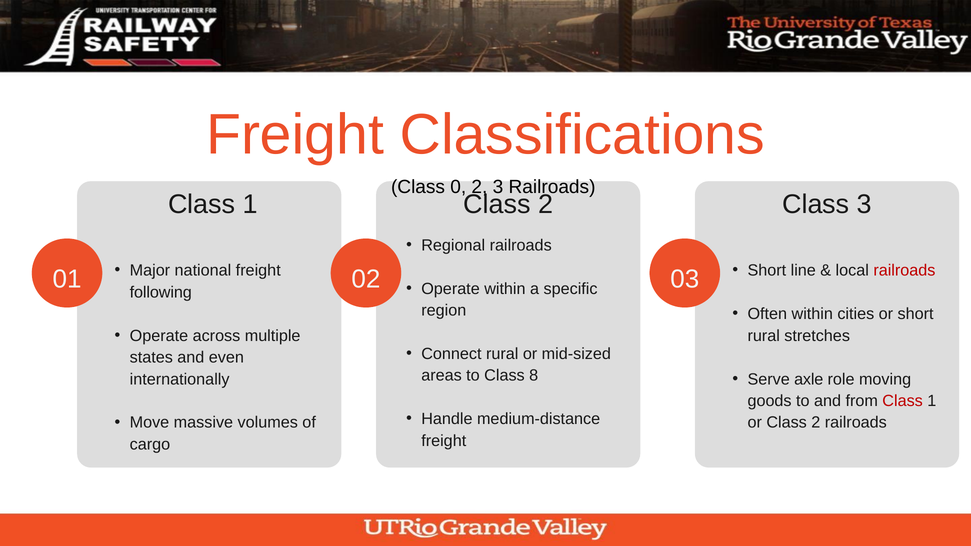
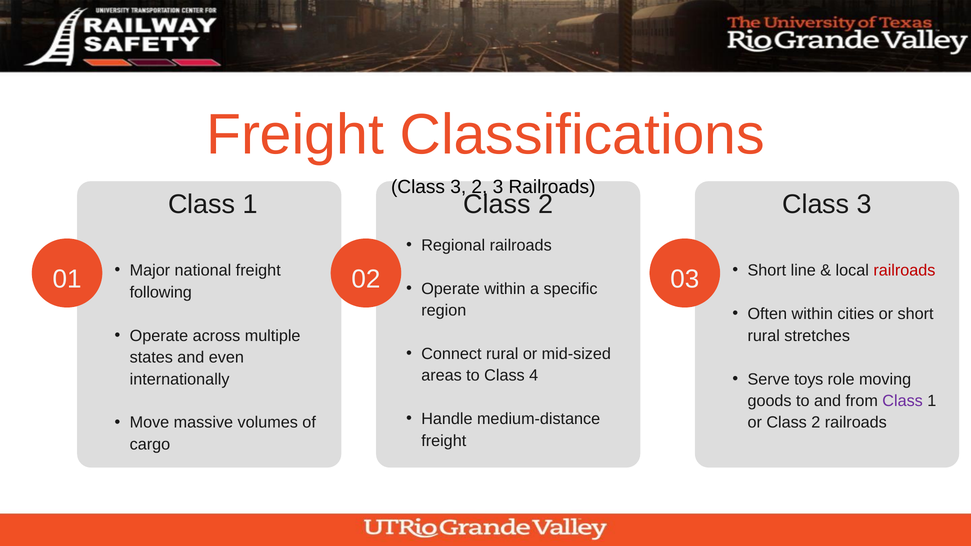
0: 0 -> 3 (458, 187)
8: 8 -> 4 (534, 376)
axle: axle -> toys (809, 379)
Class colour: red -> purple (903, 401)
